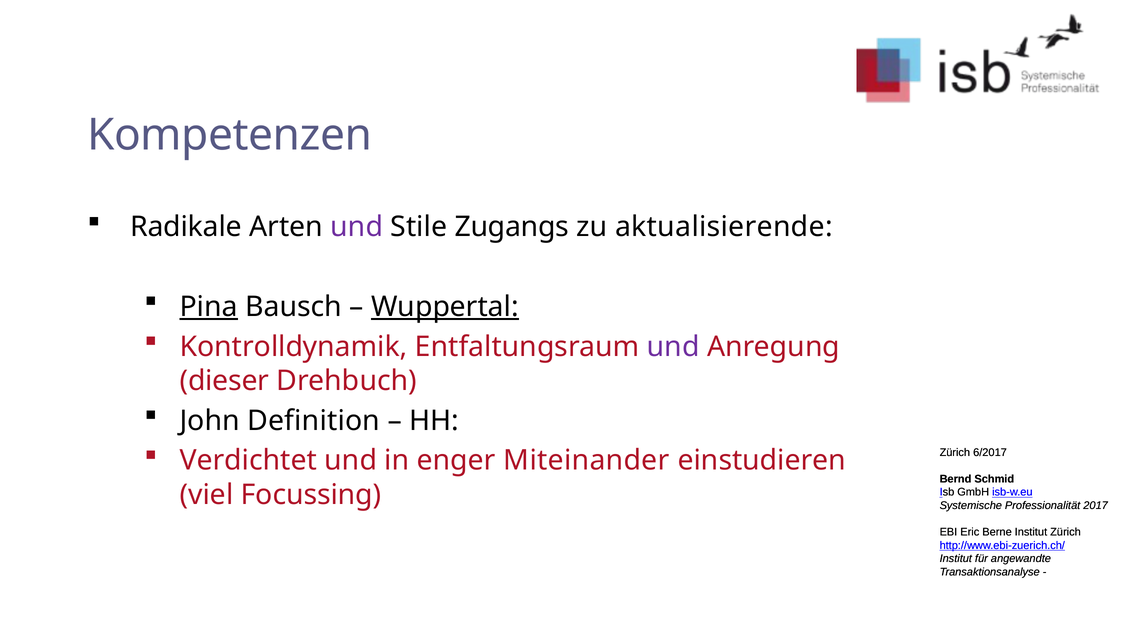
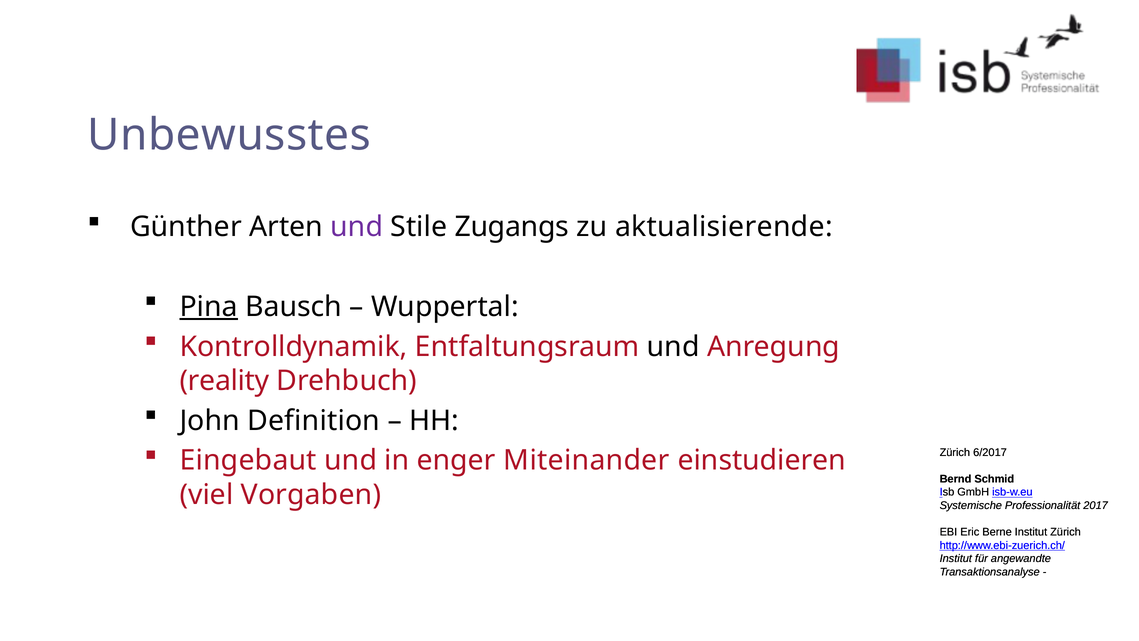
Kompetenzen: Kompetenzen -> Unbewusstes (229, 135)
Radikale: Radikale -> Günther (186, 227)
Wuppertal underline: present -> none (445, 307)
und colour: purple -> black (673, 346)
dieser: dieser -> reality (224, 381)
Verdichtet: Verdichtet -> Eingebaut (248, 460)
Focussing: Focussing -> Vorgaben (311, 495)
